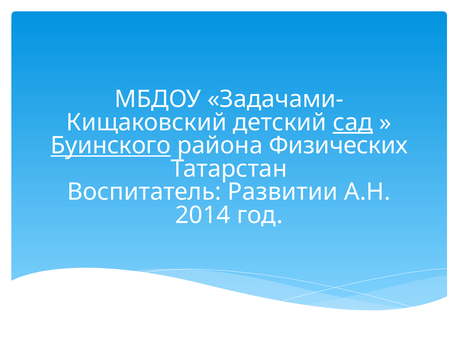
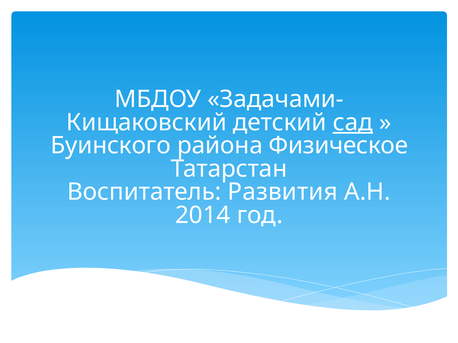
Буинского underline: present -> none (111, 146)
Физических: Физических -> Физическое (338, 146)
Развитии: Развитии -> Развития (283, 192)
